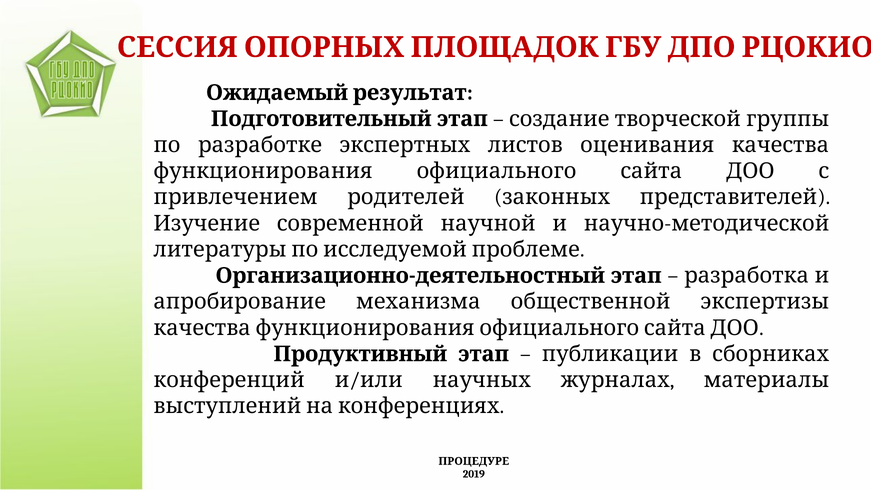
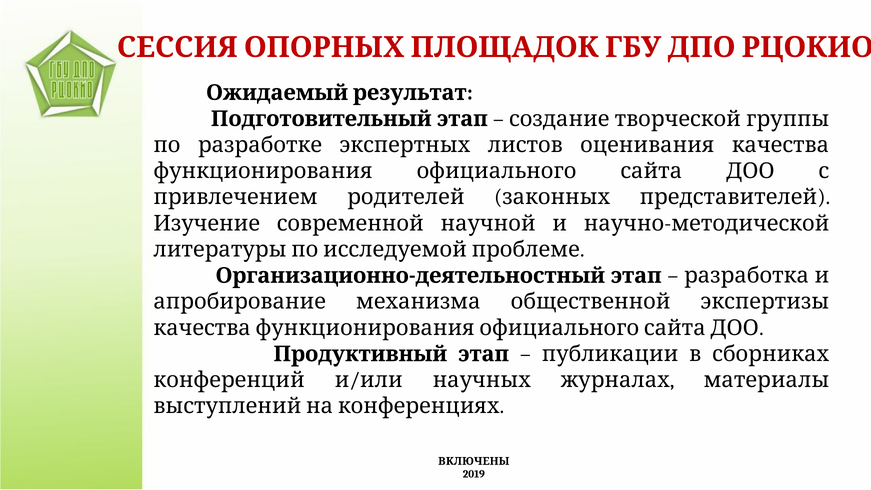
ПРОЦЕДУРЕ: ПРОЦЕДУРЕ -> ВКЛЮЧЕНЫ (474, 461)
